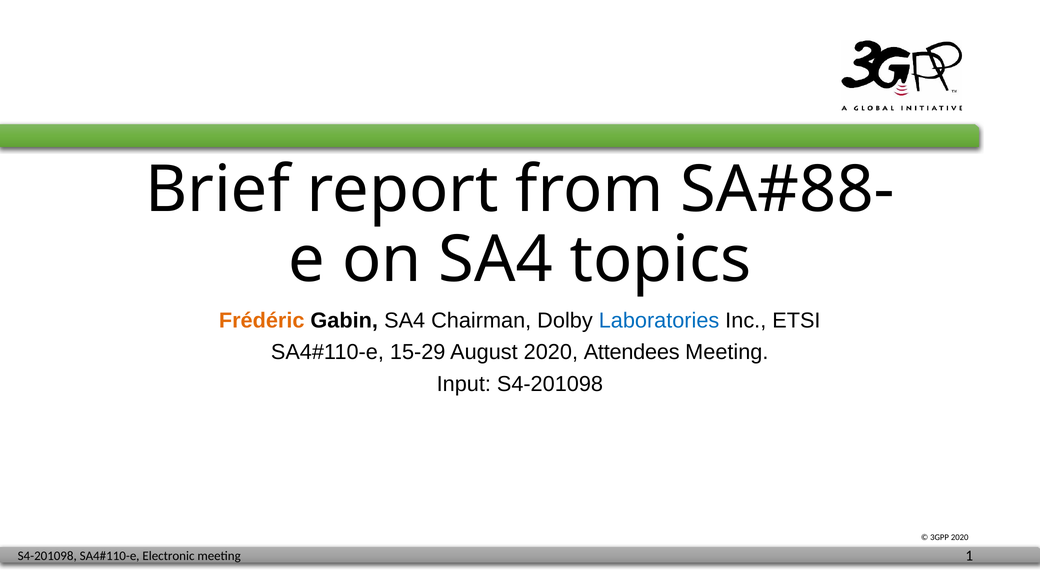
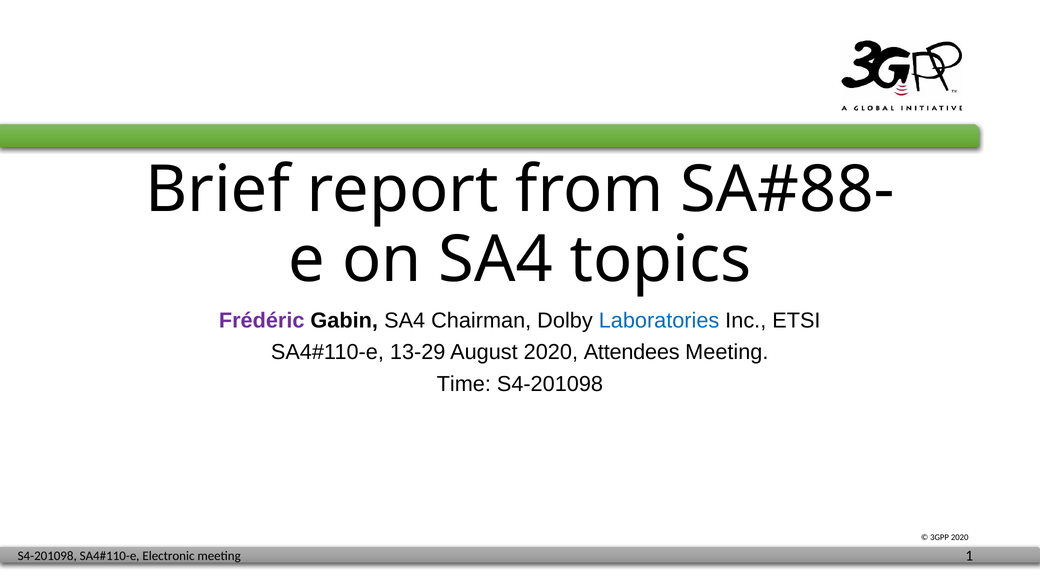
Frédéric colour: orange -> purple (262, 321)
15-29: 15-29 -> 13-29 (418, 352)
Input: Input -> Time (464, 384)
